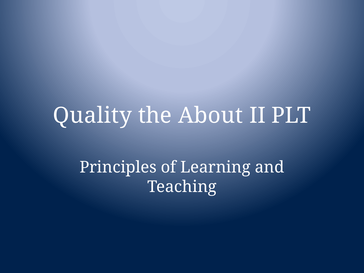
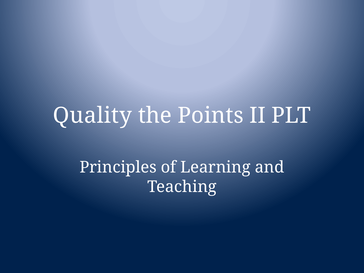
About: About -> Points (211, 116)
